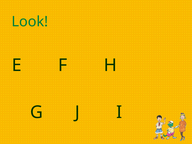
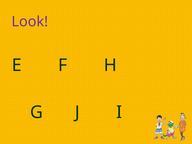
Look colour: green -> purple (30, 22)
